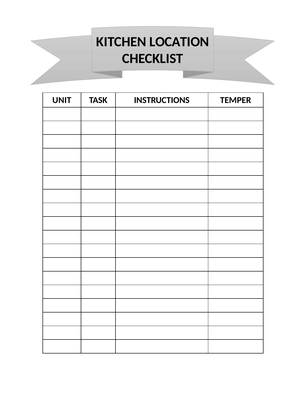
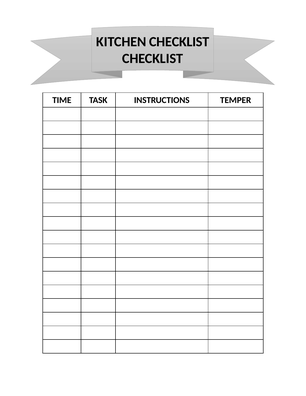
KITCHEN LOCATION: LOCATION -> CHECKLIST (179, 42)
UNIT: UNIT -> TIME (62, 100)
